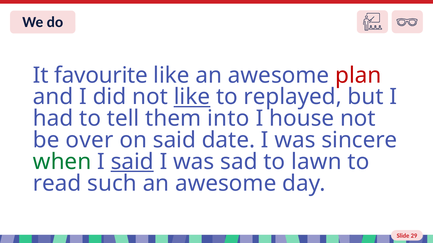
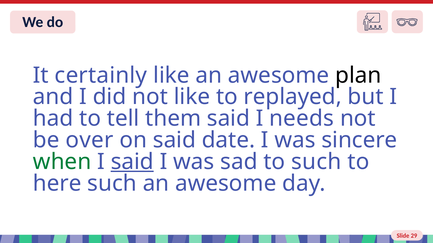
favourite: favourite -> certainly (101, 75)
plan colour: red -> black (358, 75)
like underline: present -> none (192, 97)
them into: into -> said (228, 119)
house: house -> needs (302, 119)
to lawn: lawn -> such (316, 162)
read: read -> here (57, 184)
